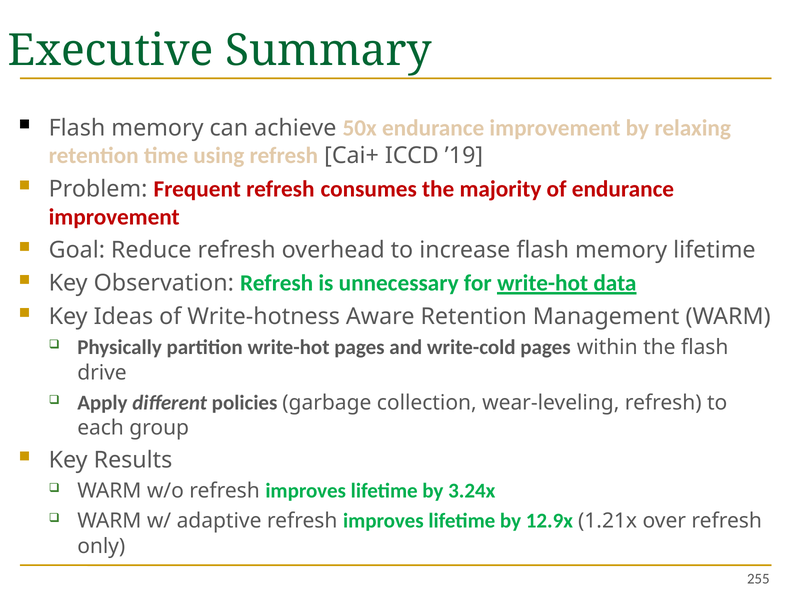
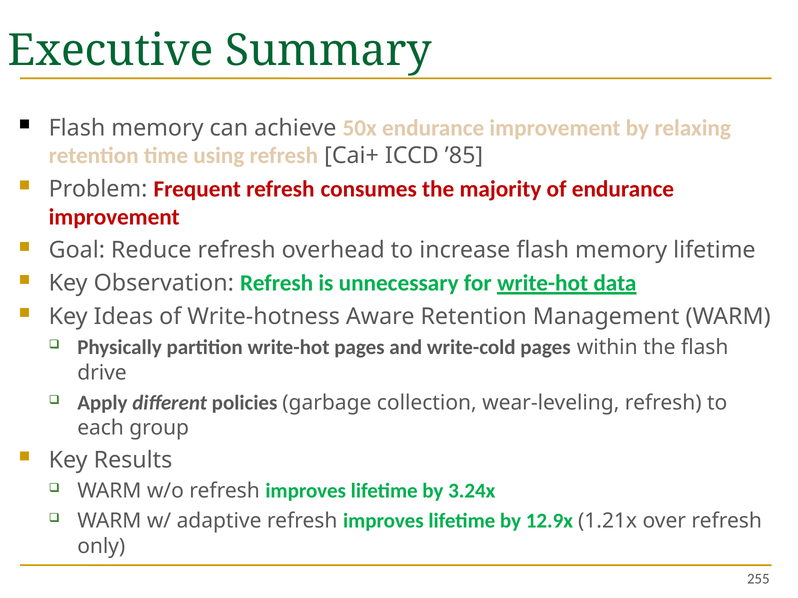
’19: ’19 -> ’85 (464, 156)
